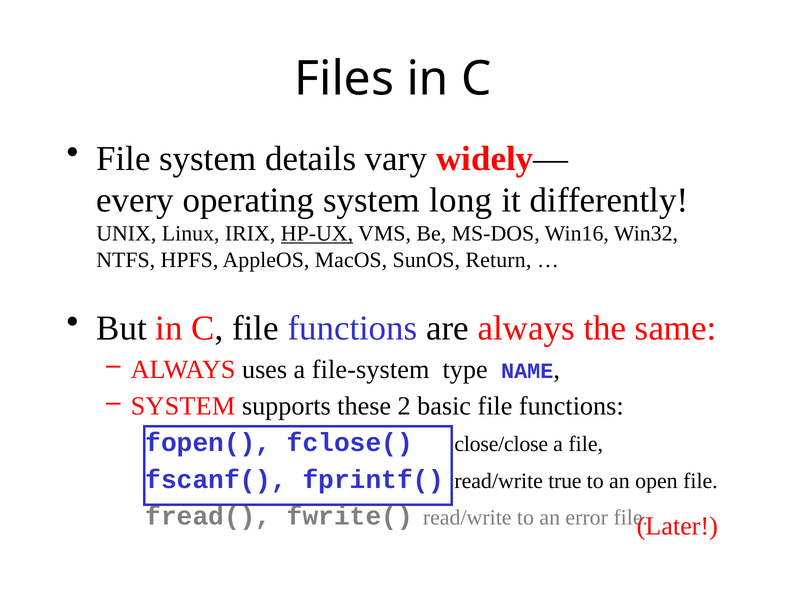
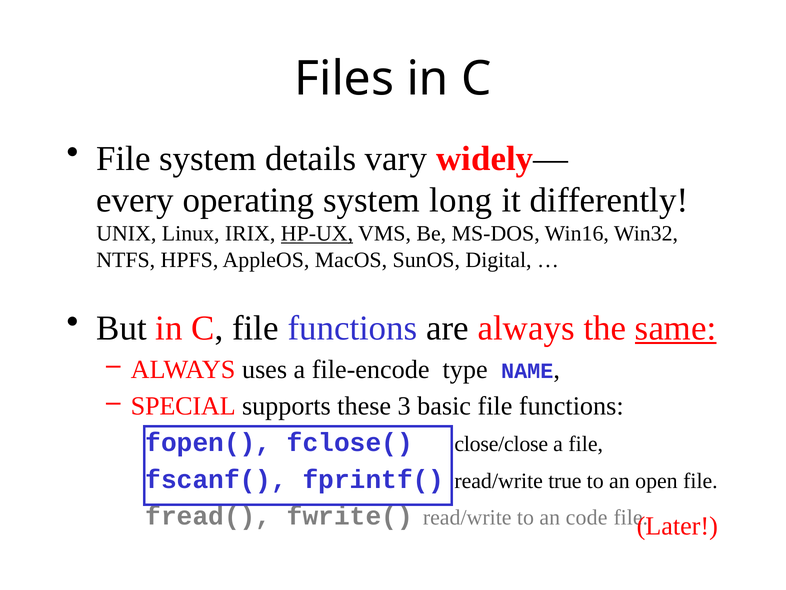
Return: Return -> Digital (499, 260)
same underline: none -> present (676, 328)
file-system: file-system -> file-encode (371, 369)
SYSTEM: SYSTEM -> SPECIAL (183, 406)
2: 2 -> 3 (404, 406)
error: error -> code (587, 517)
